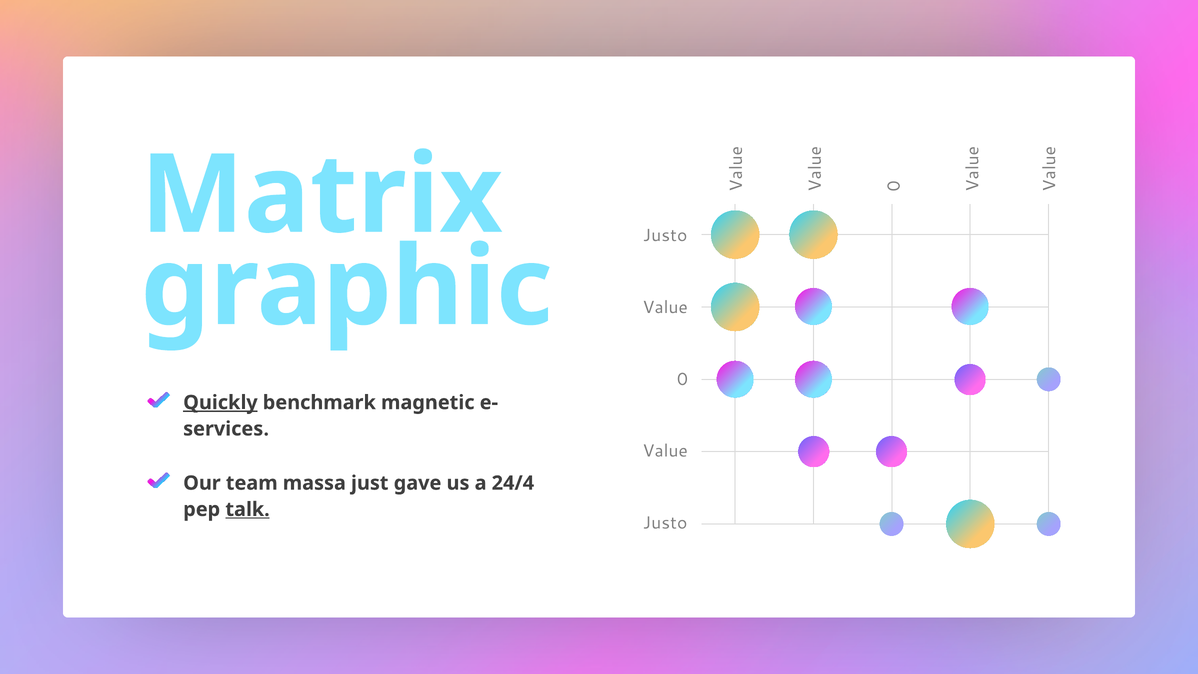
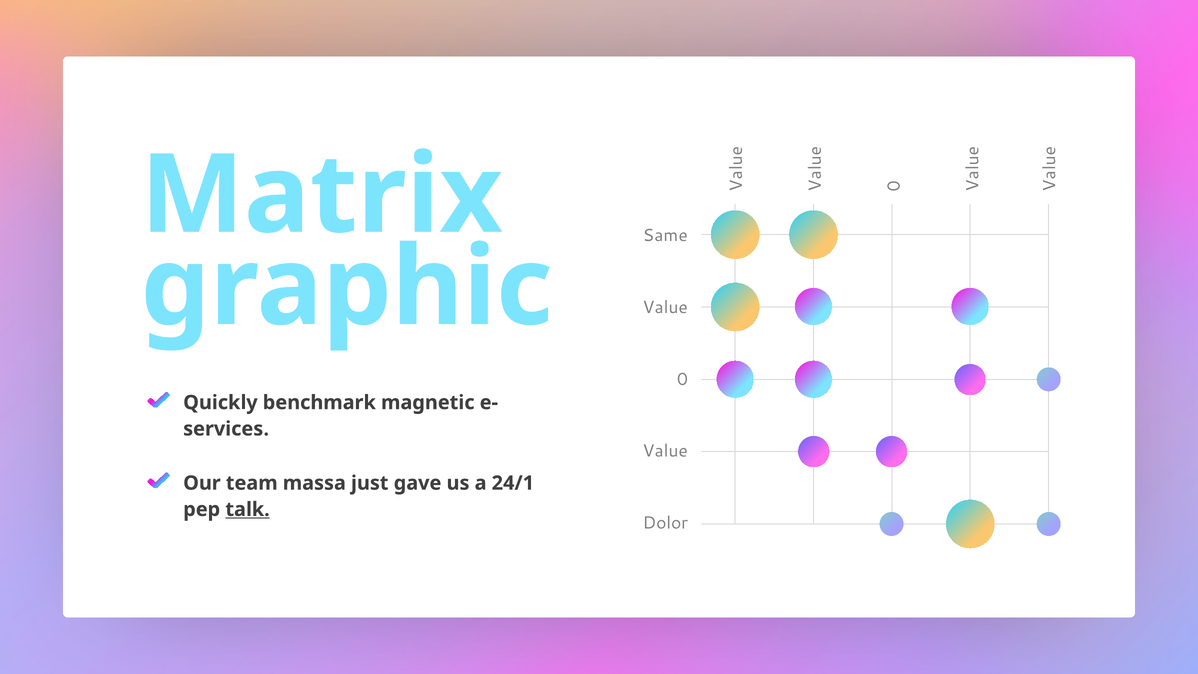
Justo: Justo -> Same (665, 236)
Quickly underline: present -> none (220, 403)
24/4: 24/4 -> 24/1 (513, 483)
Justo: Justo -> Dolor (665, 523)
